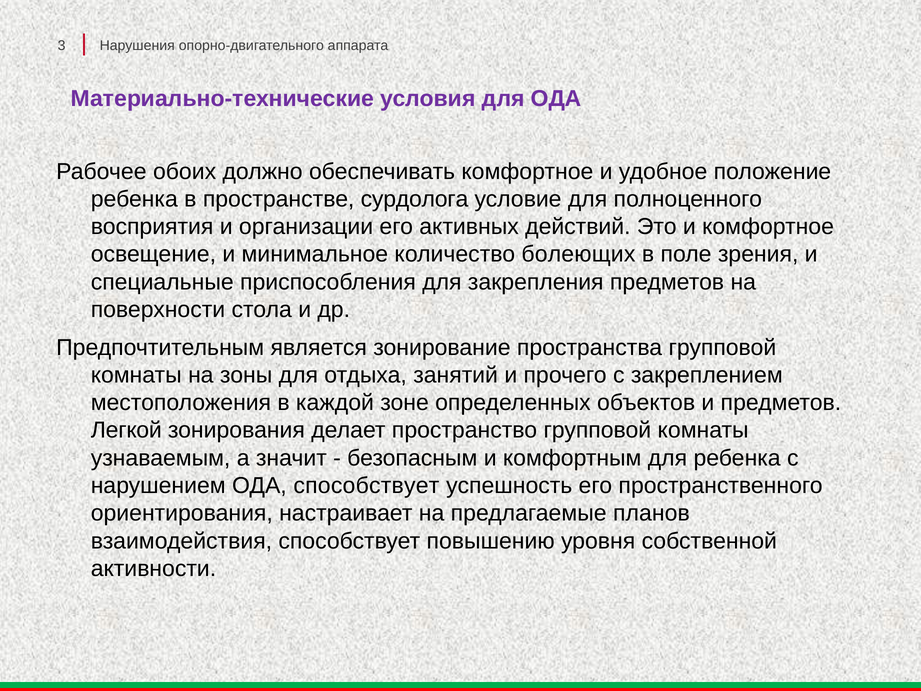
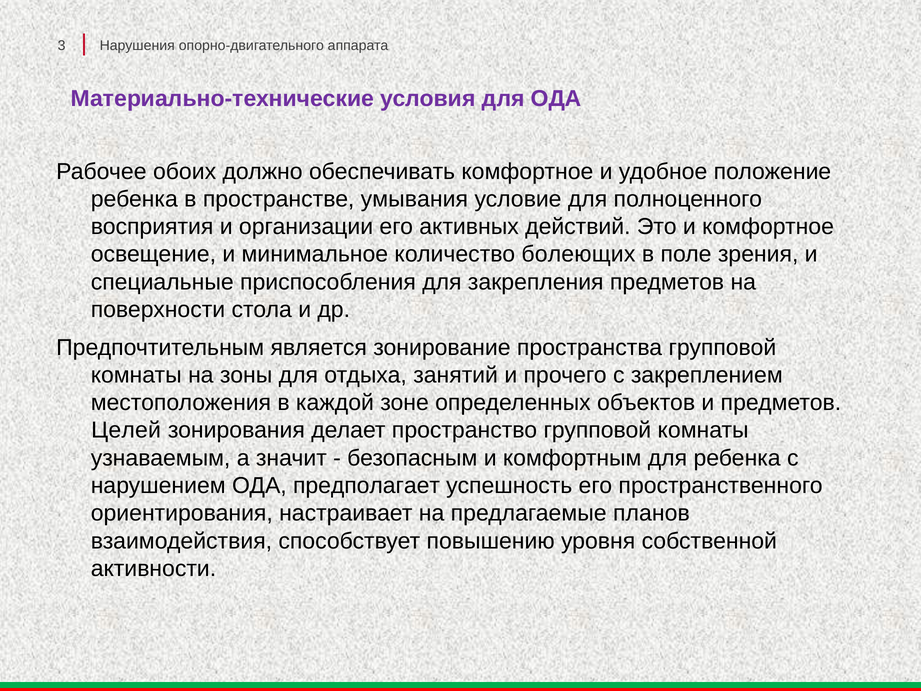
сурдолога: сурдолога -> умывания (414, 199)
Легкой: Легкой -> Целей (126, 430)
ОДА способствует: способствует -> предполагает (367, 485)
